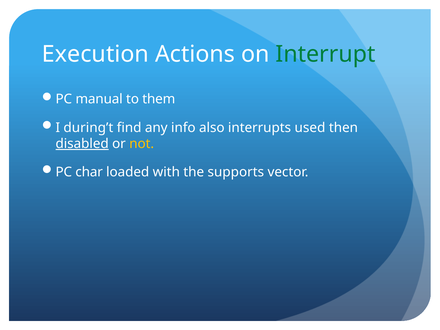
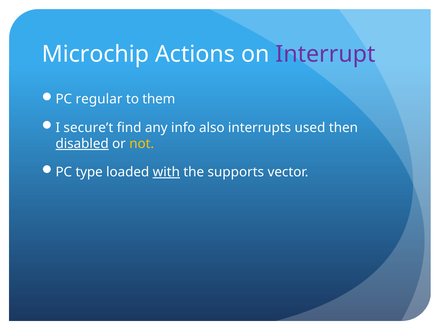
Execution: Execution -> Microchip (96, 54)
Interrupt colour: green -> purple (325, 54)
manual: manual -> regular (99, 99)
during’t: during’t -> secure’t (88, 128)
char: char -> type (89, 172)
with underline: none -> present (166, 172)
